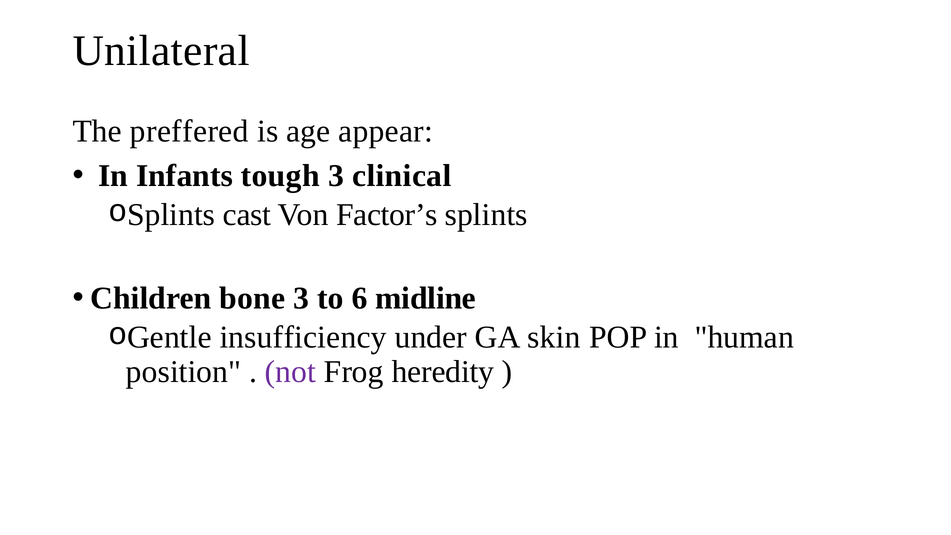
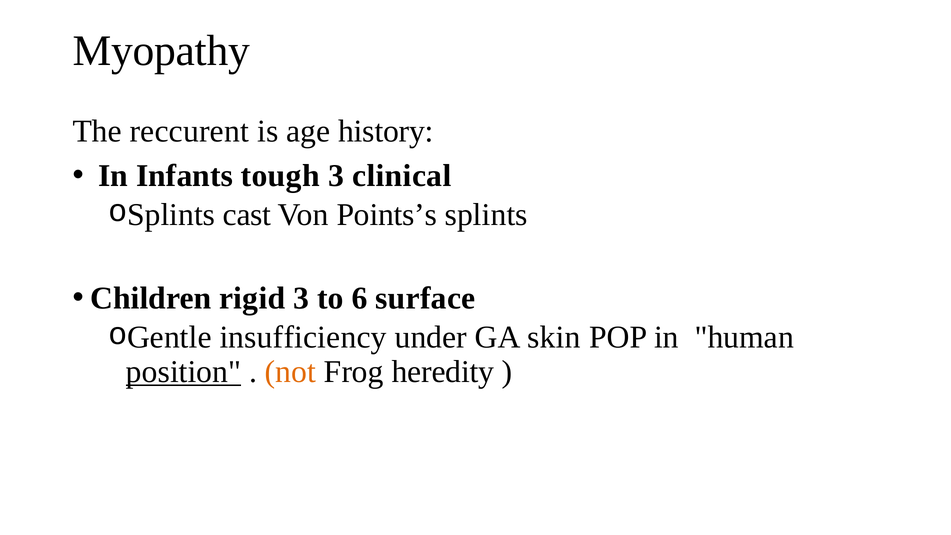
Unilateral: Unilateral -> Myopathy (161, 51)
preffered: preffered -> reccurent (189, 131)
appear: appear -> history (386, 131)
Factor’s: Factor’s -> Points’s (387, 215)
bone: bone -> rigid (252, 298)
midline: midline -> surface (425, 298)
position underline: none -> present (184, 372)
not colour: purple -> orange (290, 372)
